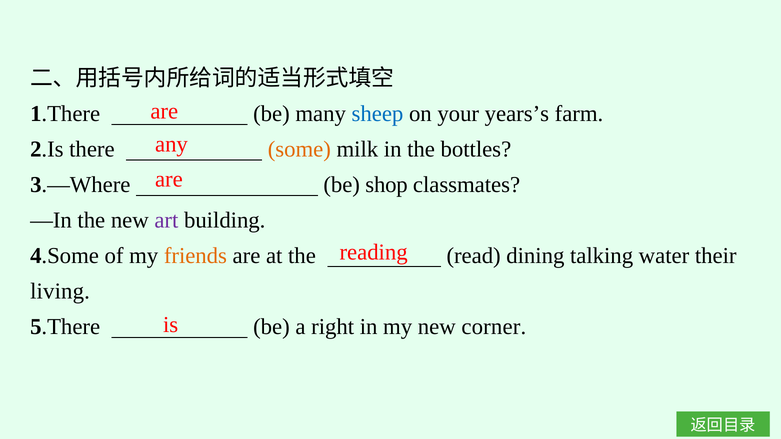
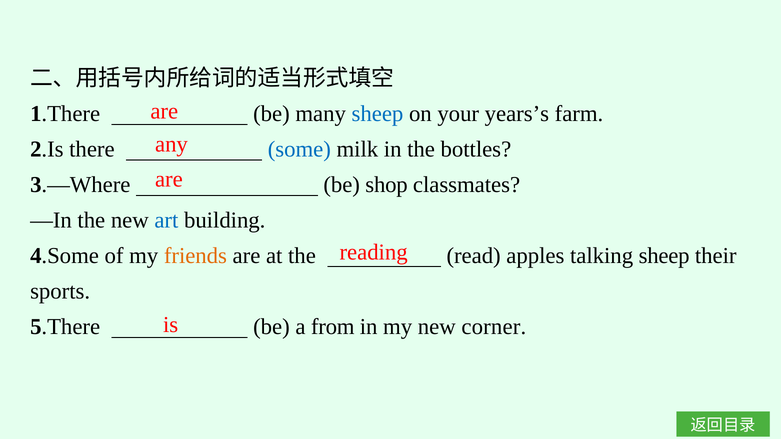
some colour: orange -> blue (299, 149)
art colour: purple -> blue (166, 220)
dining: dining -> apples (535, 256)
talking water: water -> sheep (664, 256)
living: living -> sports (60, 291)
right: right -> from (333, 327)
